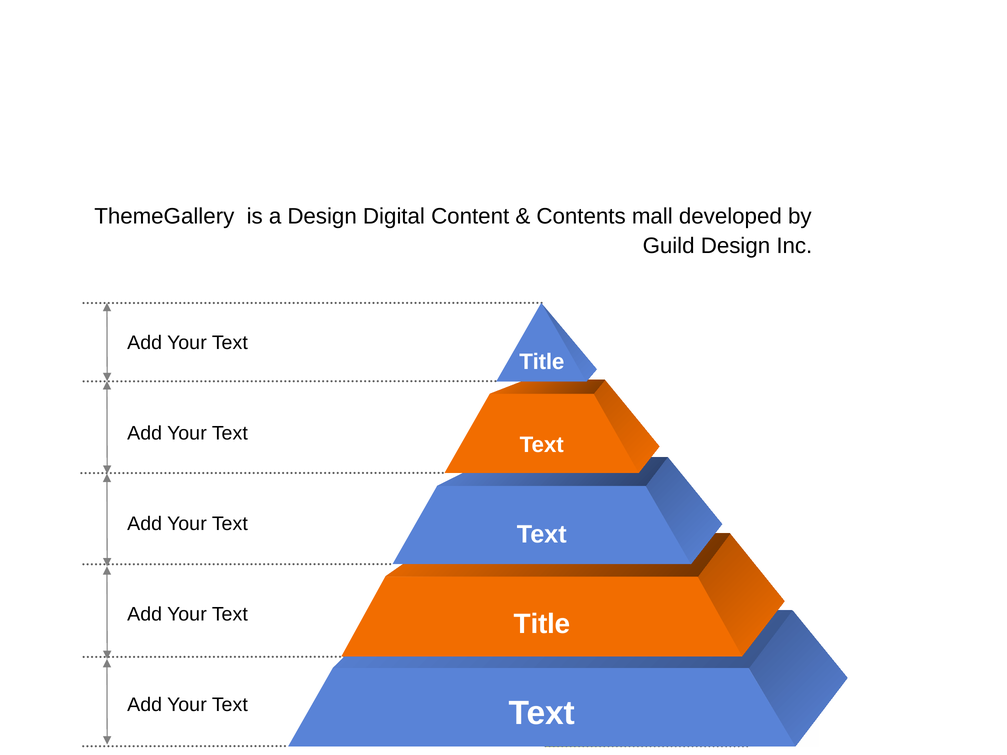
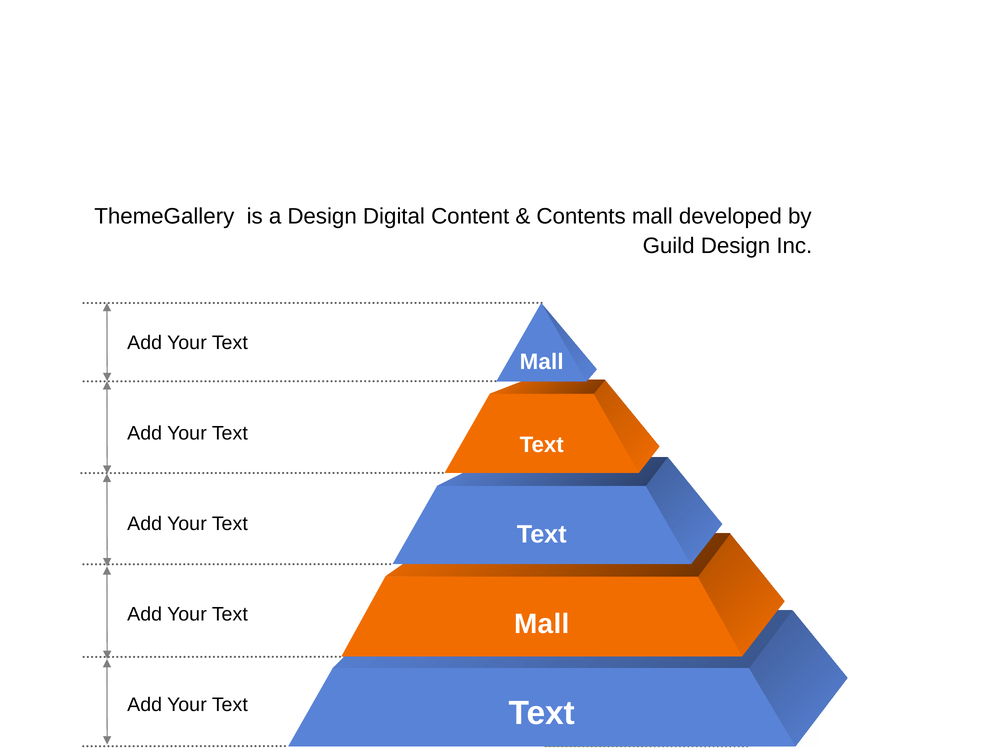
Title: Title -> Mall (542, 362)
Title: Title -> Mall (542, 624)
